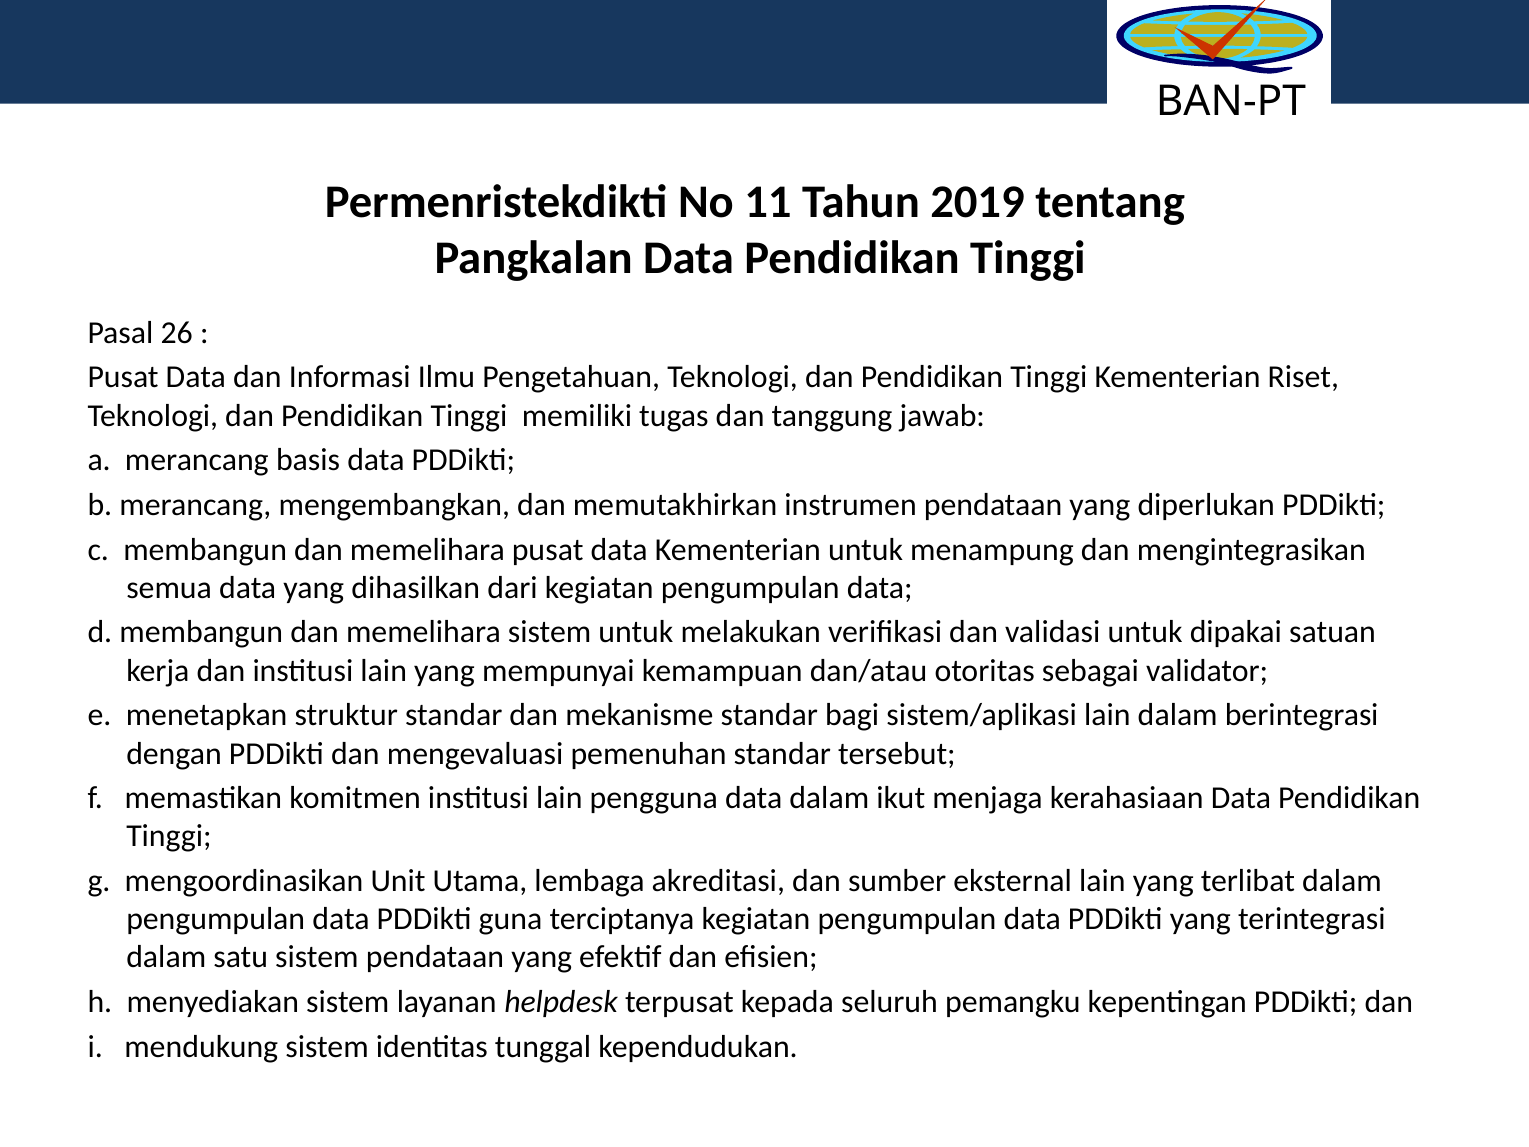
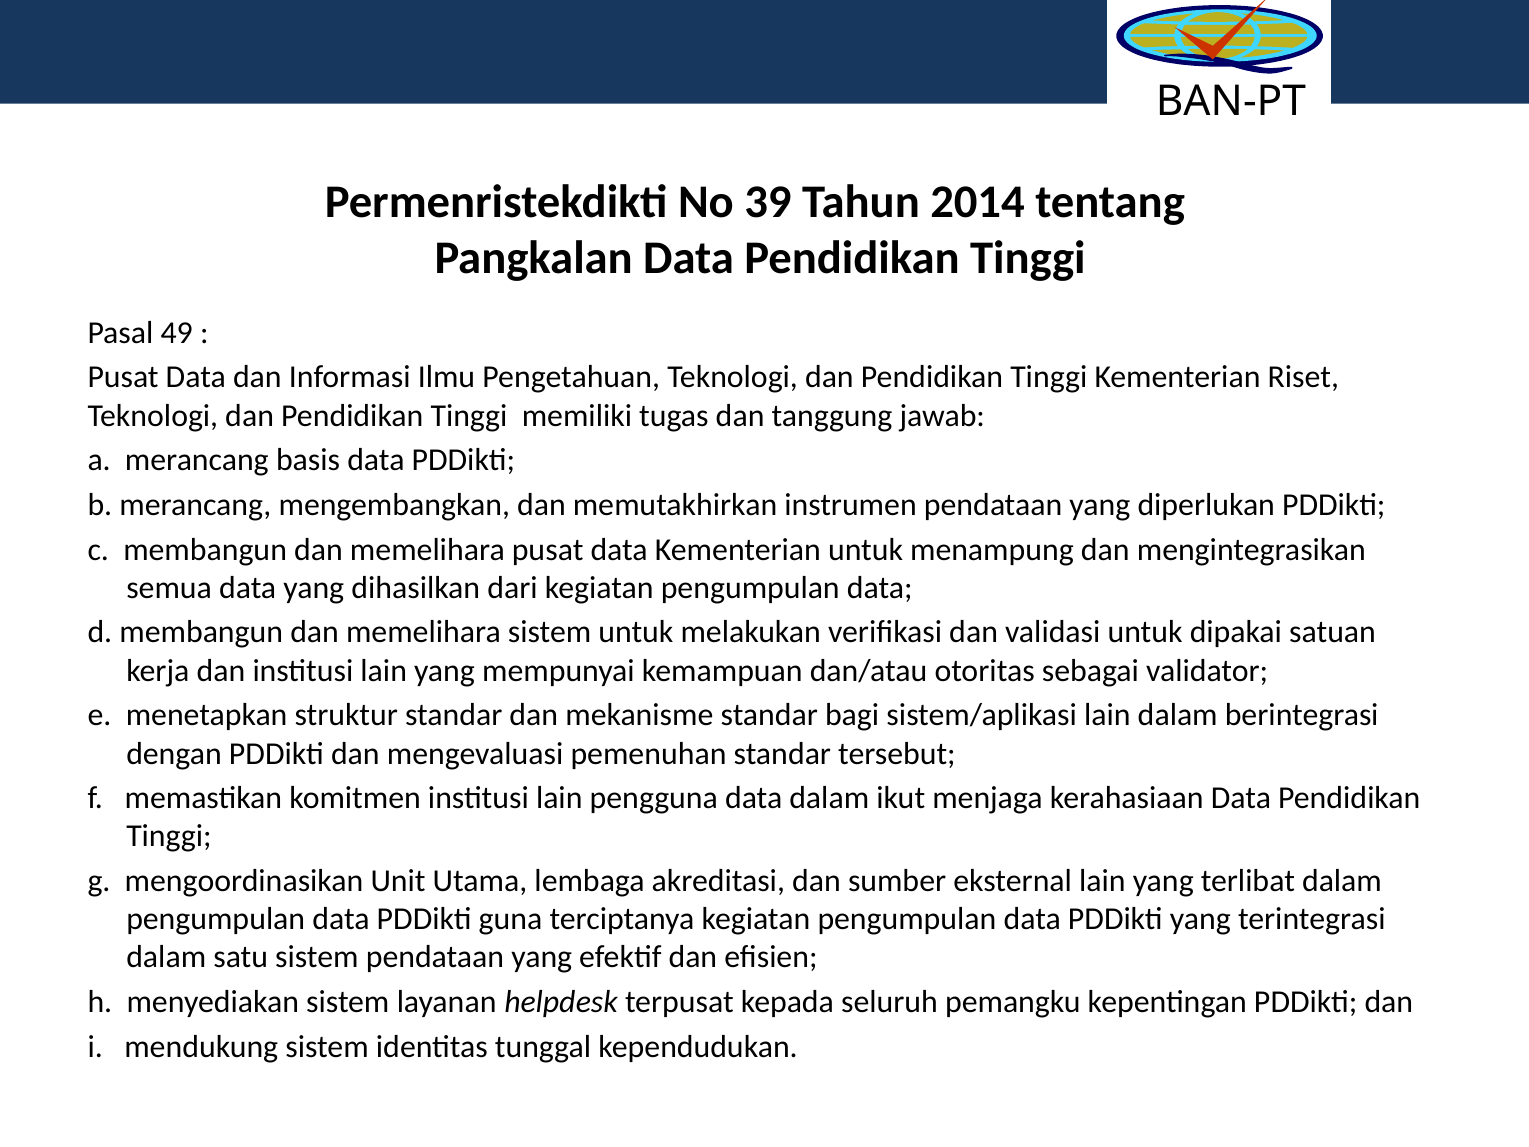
11: 11 -> 39 (768, 202)
2019: 2019 -> 2014 (978, 202)
26: 26 -> 49 (177, 333)
